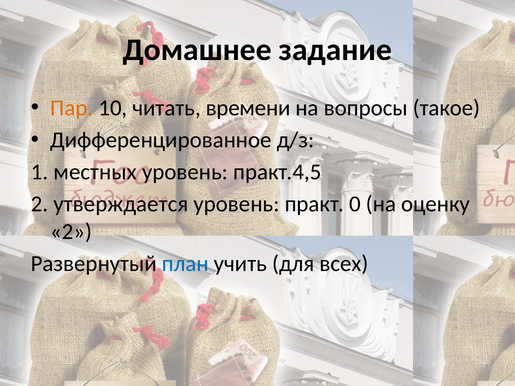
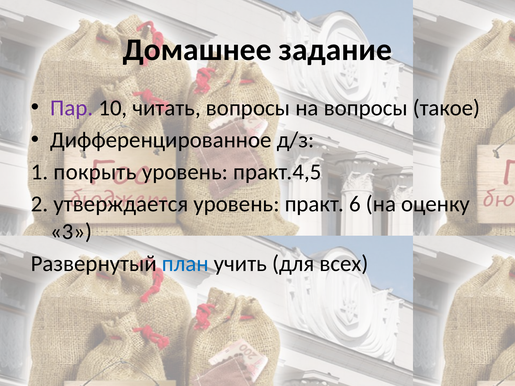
Пар colour: orange -> purple (72, 108)
читать времени: времени -> вопросы (248, 108)
местных: местных -> покрыть (95, 172)
0: 0 -> 6 (355, 204)
2: 2 -> 3 (71, 232)
